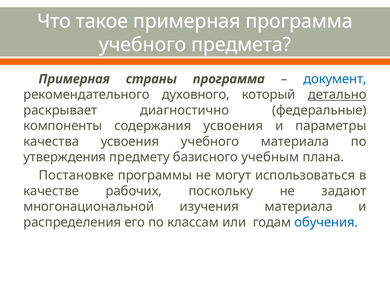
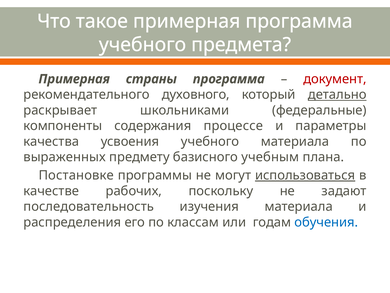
документ colour: blue -> red (335, 79)
диагностично: диагностично -> школьниками (185, 110)
содержания усвоения: усвоения -> процессе (233, 126)
утверждения: утверждения -> выраженных (65, 157)
использоваться underline: none -> present (305, 175)
многонациональной: многонациональной -> последовательность (89, 206)
